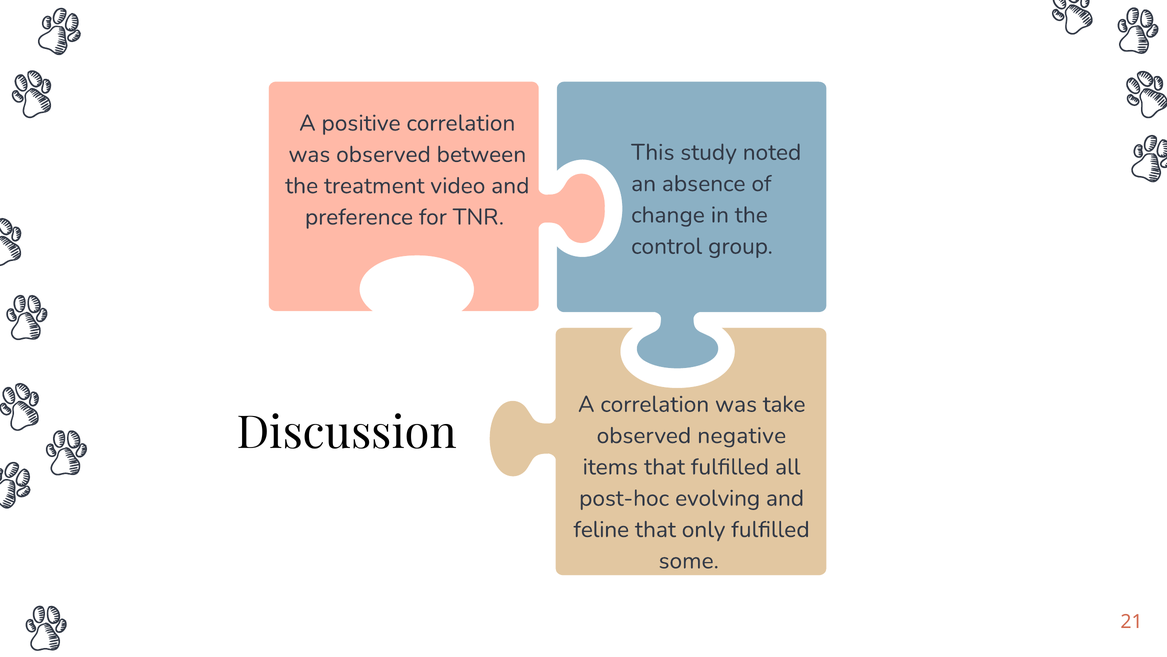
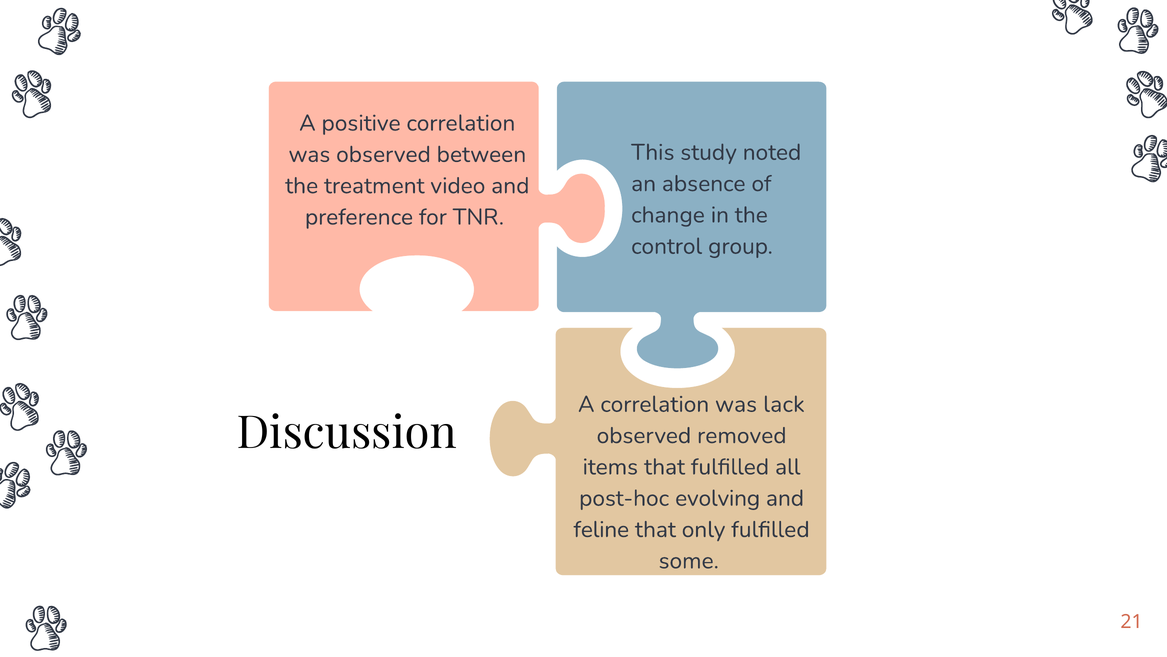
take: take -> lack (784, 404)
negative: negative -> removed (742, 435)
